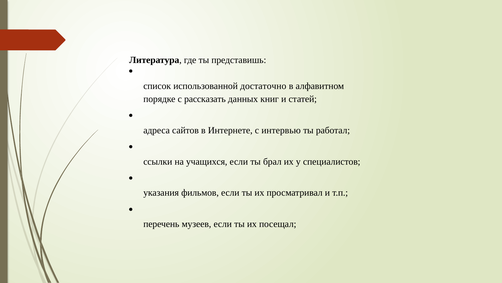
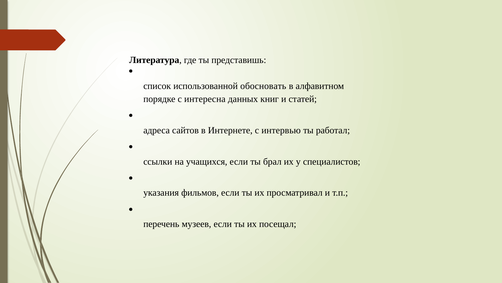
достаточно: достаточно -> обосновать (263, 86)
рассказать: рассказать -> интересна (205, 99)
